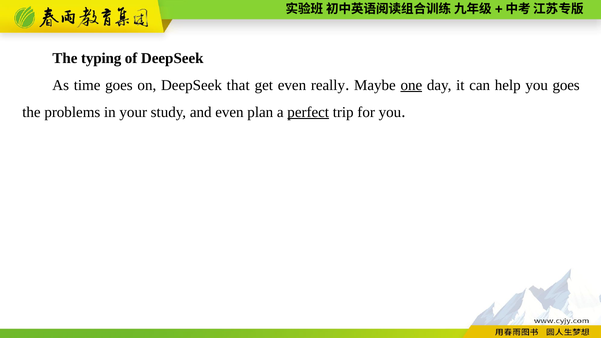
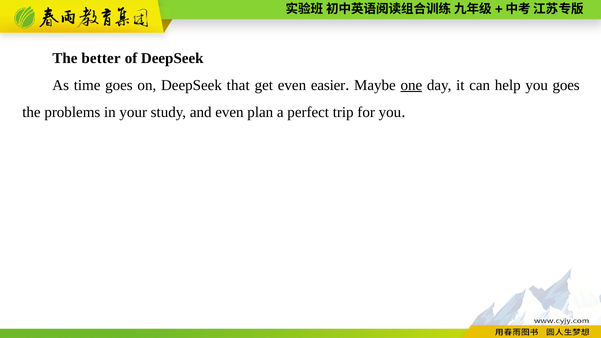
typing: typing -> better (101, 58)
really: really -> easier (328, 85)
perfect underline: present -> none (308, 112)
